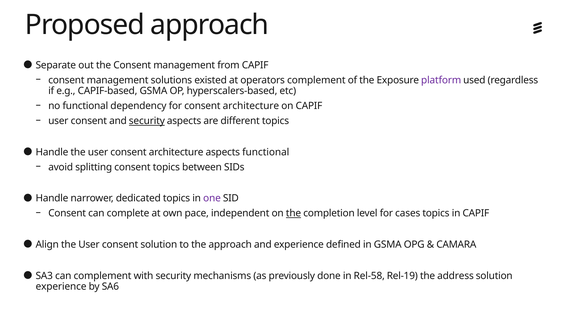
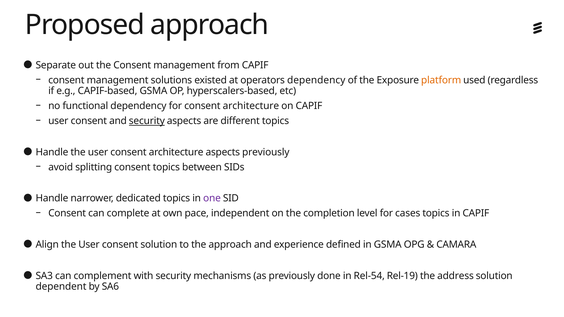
operators complement: complement -> dependency (316, 80)
platform colour: purple -> orange (441, 80)
aspects functional: functional -> previously (266, 152)
the underline: present -> none (294, 214)
Rel-58: Rel-58 -> Rel-54 (369, 276)
experience: experience -> dependent (61, 287)
